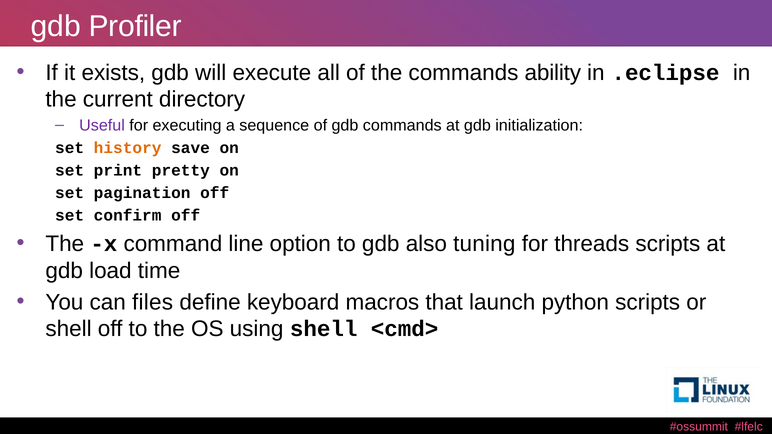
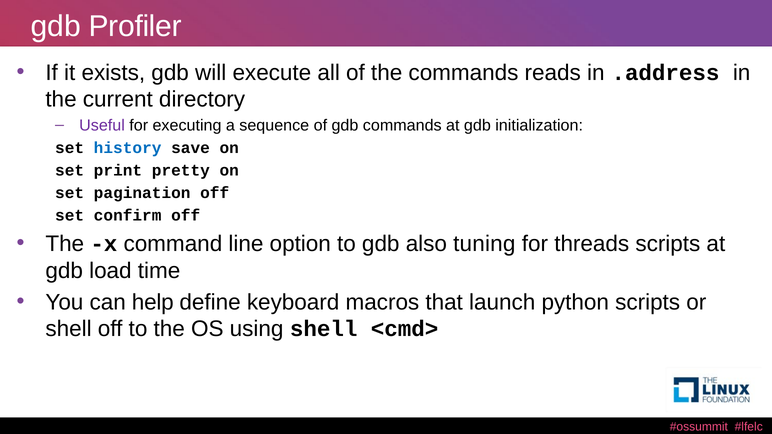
ability: ability -> reads (553, 73)
.eclipse: .eclipse -> .address (665, 73)
history colour: orange -> blue (128, 148)
files: files -> help (153, 302)
